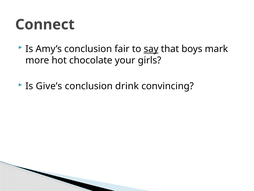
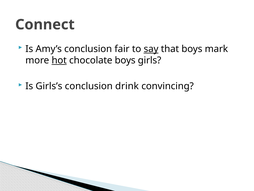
hot underline: none -> present (59, 60)
chocolate your: your -> boys (125, 60)
Give’s: Give’s -> Girls’s (49, 86)
